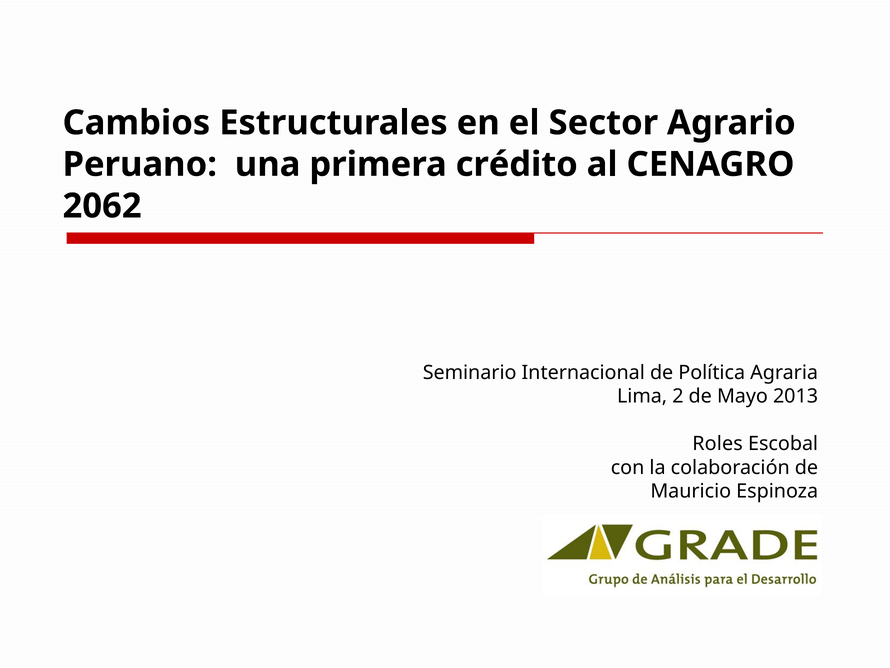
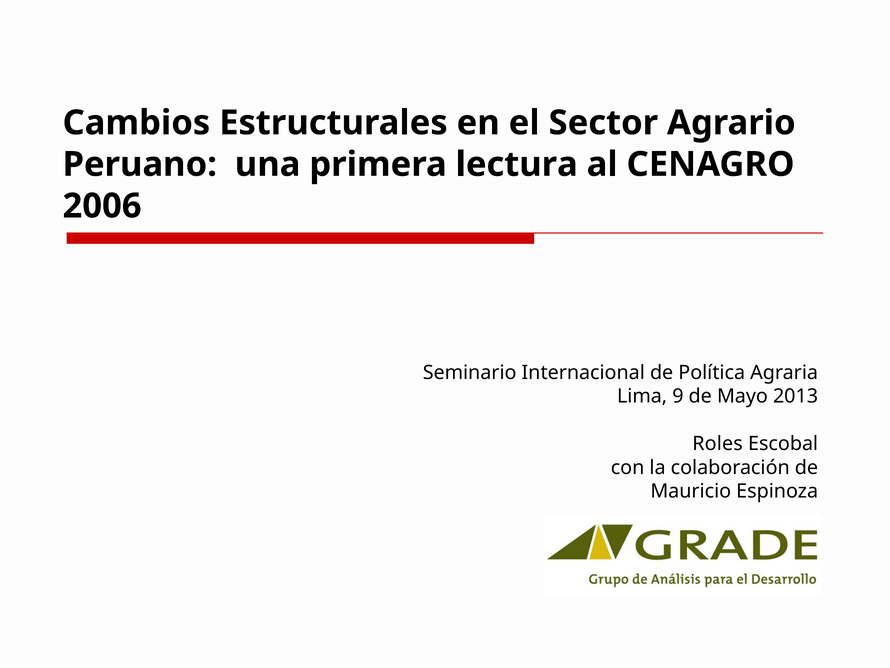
crédito: crédito -> lectura (517, 164)
2062: 2062 -> 2006 (102, 206)
2: 2 -> 9 (678, 396)
